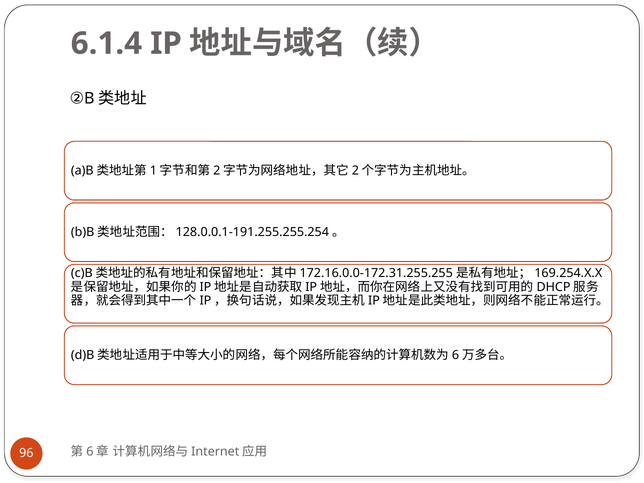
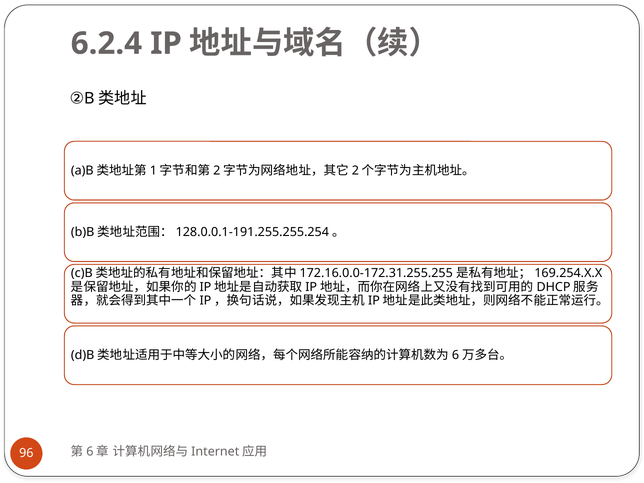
6.1.4: 6.1.4 -> 6.2.4 (106, 43)
